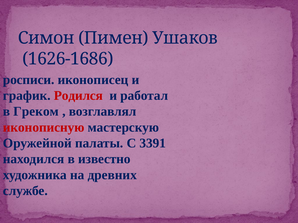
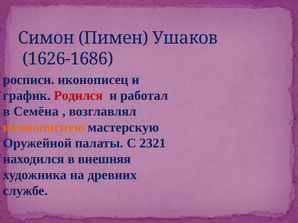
Греком: Греком -> Семёна (36, 112)
иконописную colour: red -> orange (44, 128)
3391: 3391 -> 2321 (153, 143)
известно: известно -> внешняя (104, 159)
